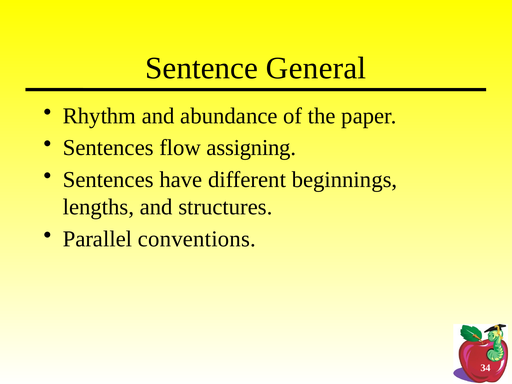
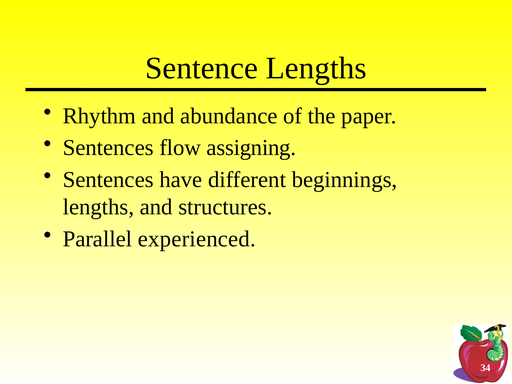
Sentence General: General -> Lengths (316, 68)
conventions: conventions -> experienced (197, 239)
